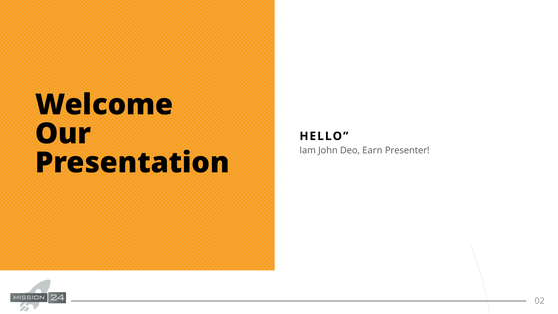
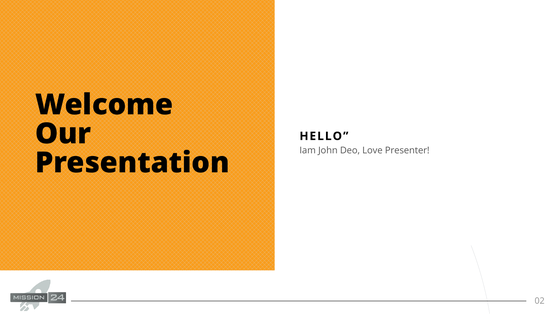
Earn: Earn -> Love (372, 150)
